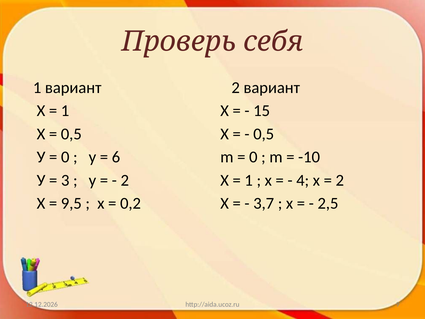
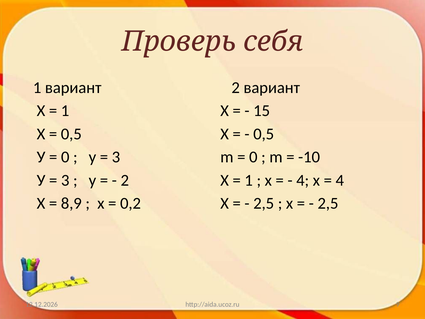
6: 6 -> 3 (116, 157)
2: 2 -> 4 (340, 180)
9,5: 9,5 -> 8,9 (71, 203)
3,7: 3,7 -> 2,5 (264, 203)
